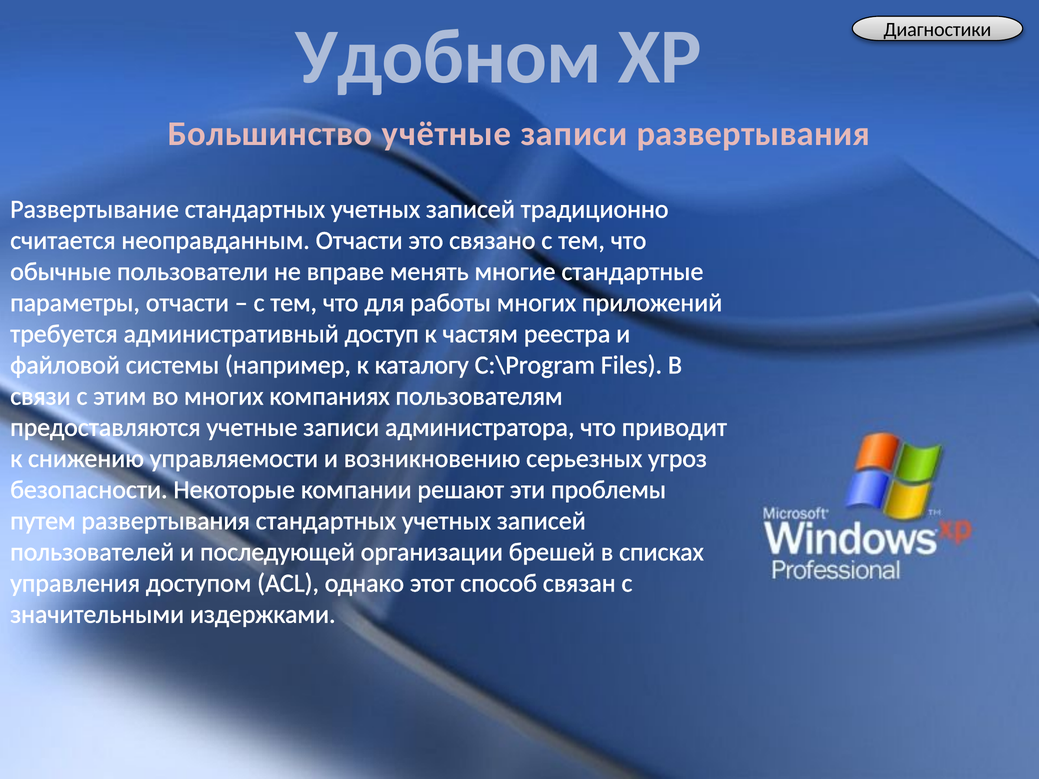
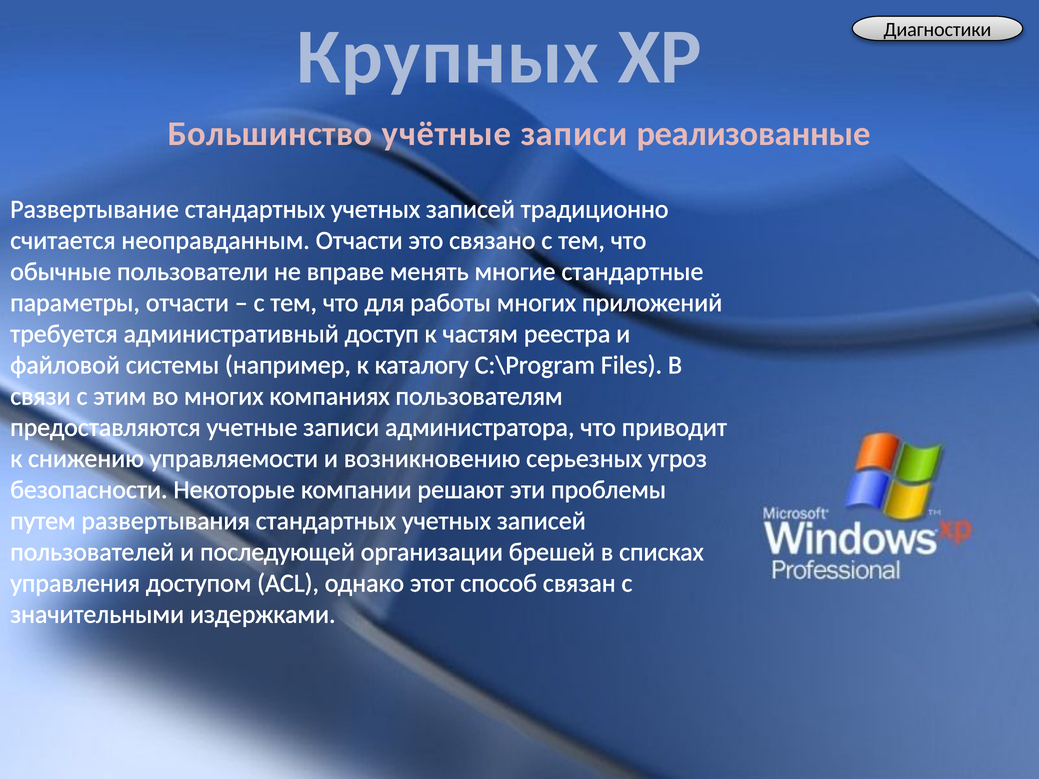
Удобном: Удобном -> Крупных (448, 57)
записи развертывания: развертывания -> реализованные (754, 134)
